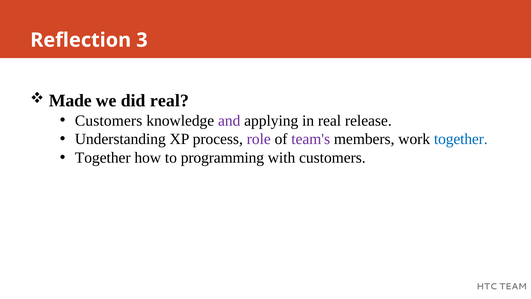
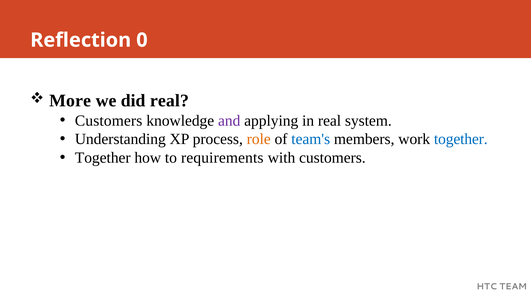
3: 3 -> 0 (142, 40)
Made: Made -> More (70, 101)
release: release -> system (368, 120)
role colour: purple -> orange (259, 139)
team's colour: purple -> blue (311, 139)
programming: programming -> requirements (222, 158)
